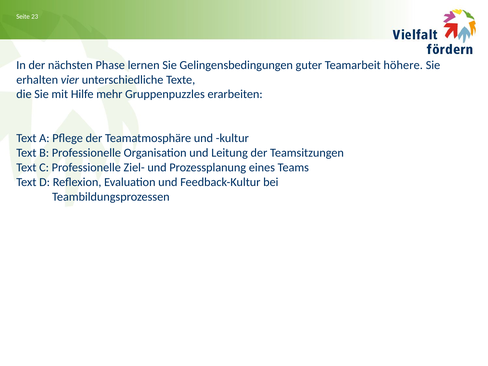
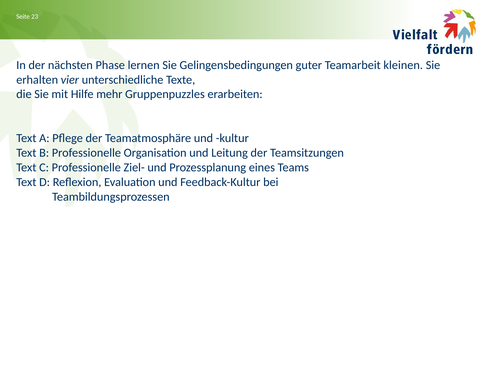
höhere: höhere -> kleinen (403, 65)
